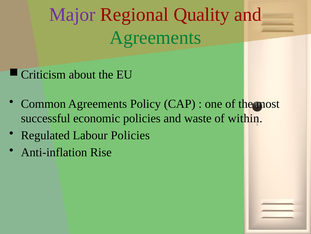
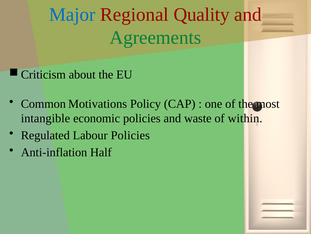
Major colour: purple -> blue (72, 15)
Common Agreements: Agreements -> Motivations (98, 103)
successful: successful -> intangible (45, 118)
Rise: Rise -> Half (101, 152)
